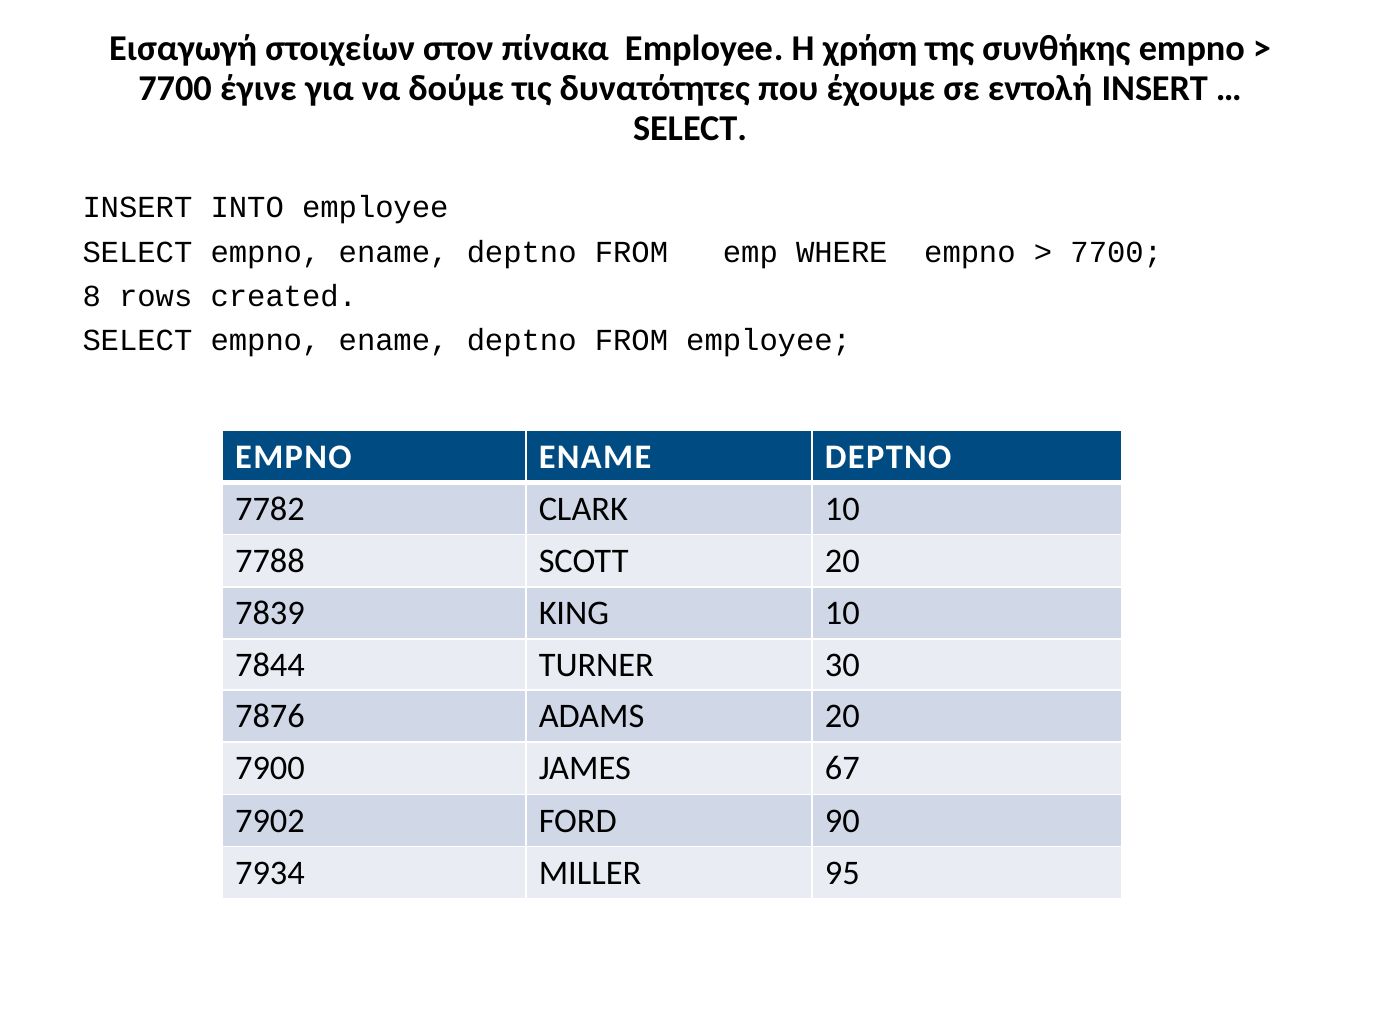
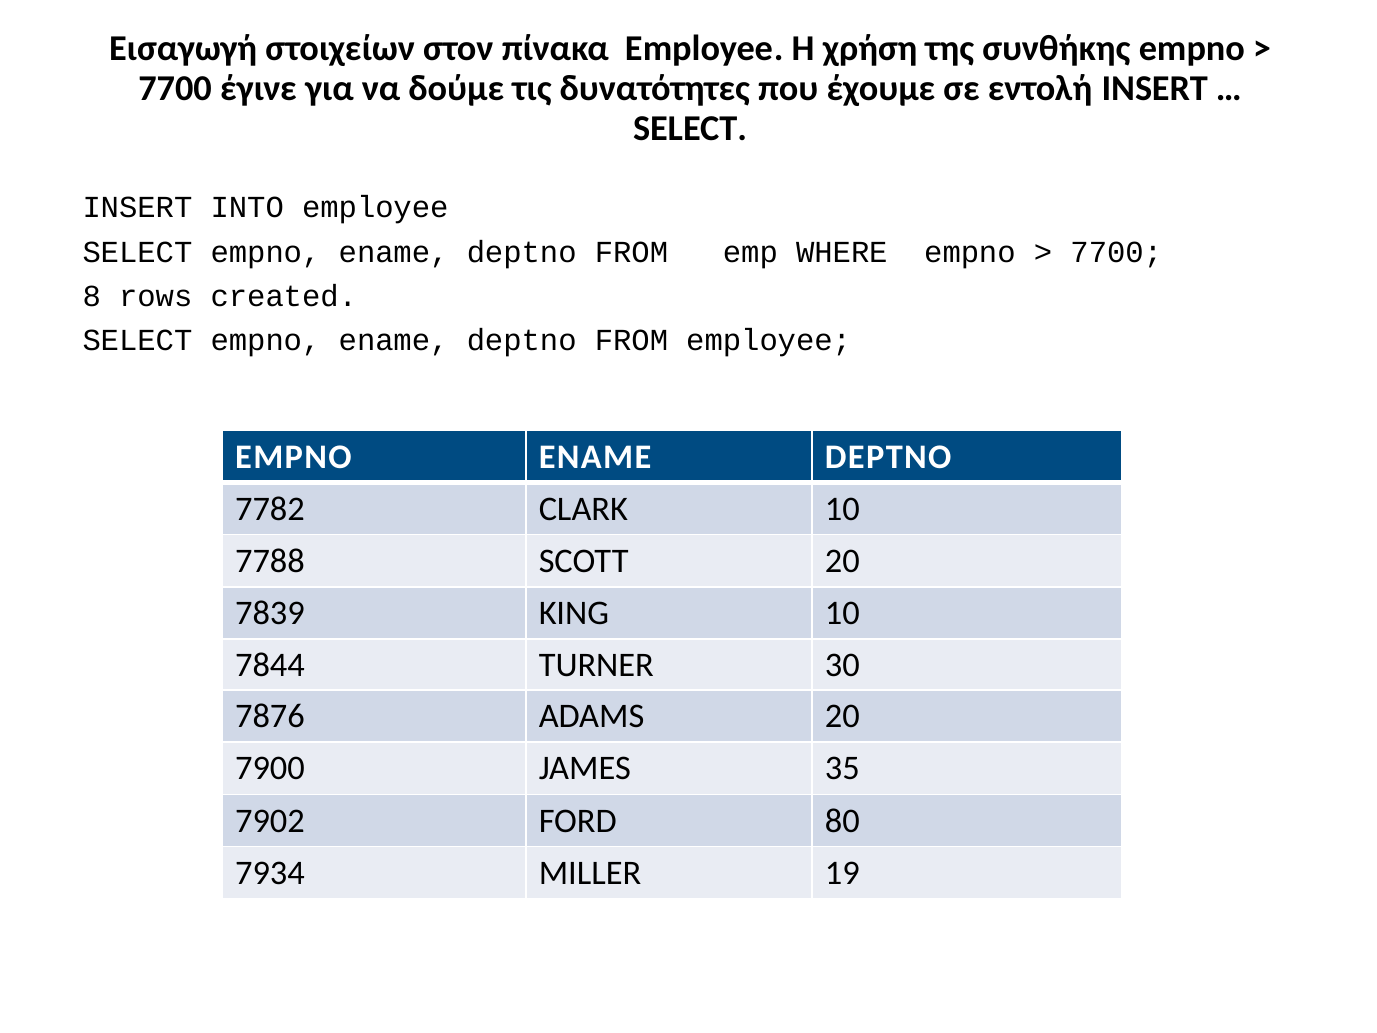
67: 67 -> 35 (842, 768)
90: 90 -> 80 (842, 821)
95: 95 -> 19 (842, 873)
